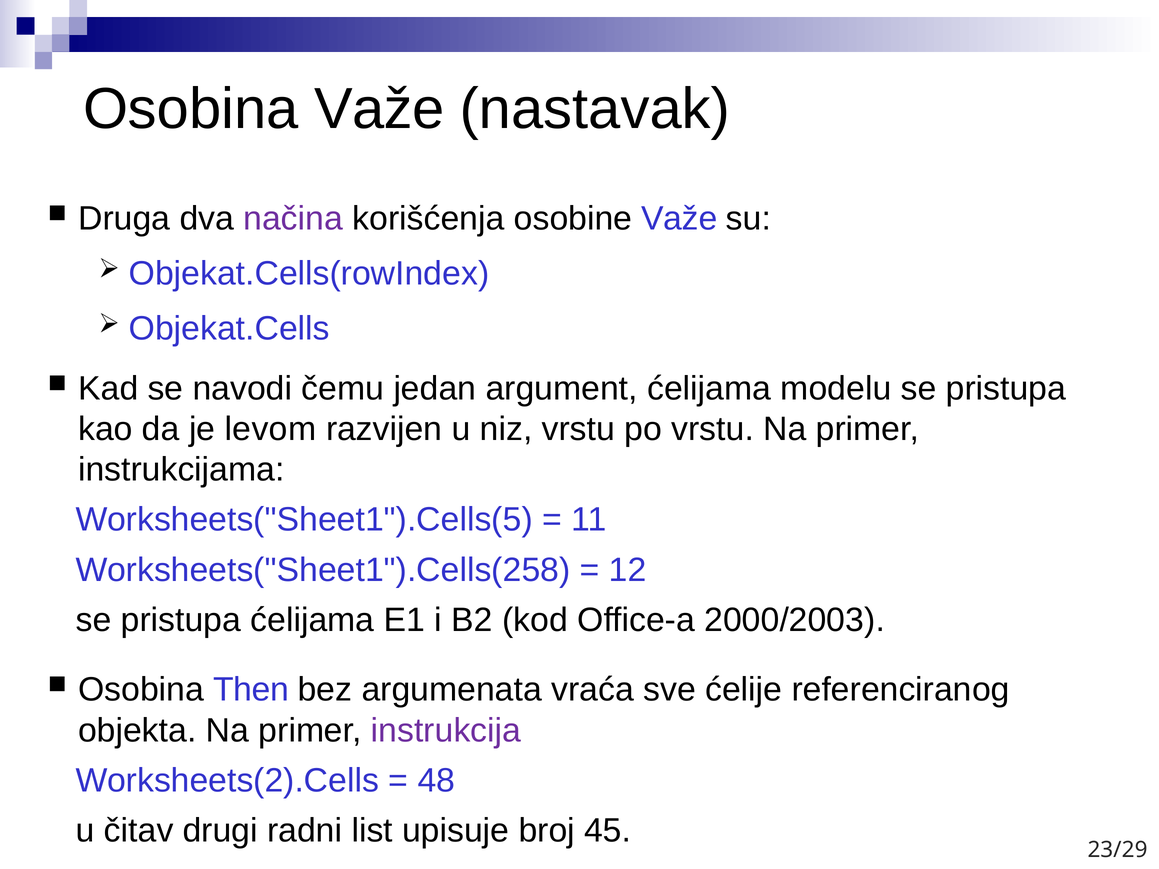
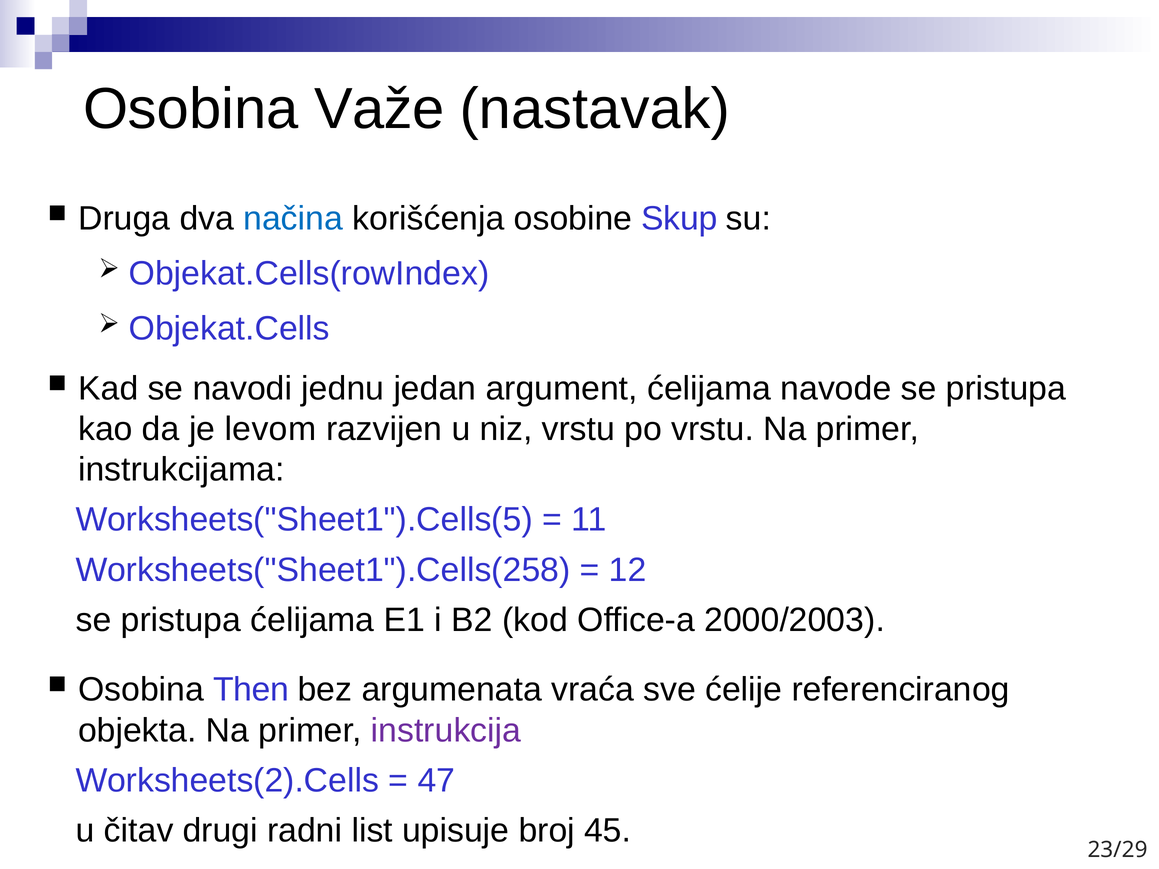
načina colour: purple -> blue (293, 219)
osobine Važe: Važe -> Skup (679, 219)
čemu: čemu -> jednu (343, 389)
modelu: modelu -> navode (836, 389)
48: 48 -> 47 (436, 781)
